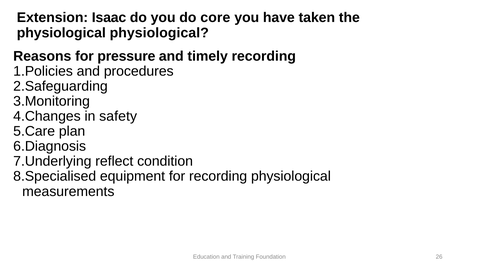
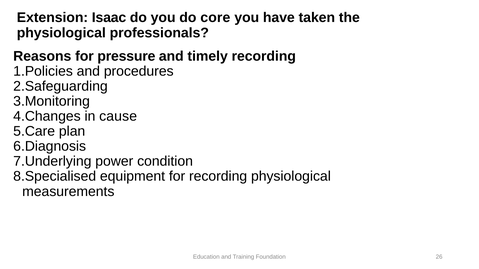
physiological physiological: physiological -> professionals (159, 33)
safety: safety -> cause (118, 116)
reflect: reflect -> power (114, 162)
